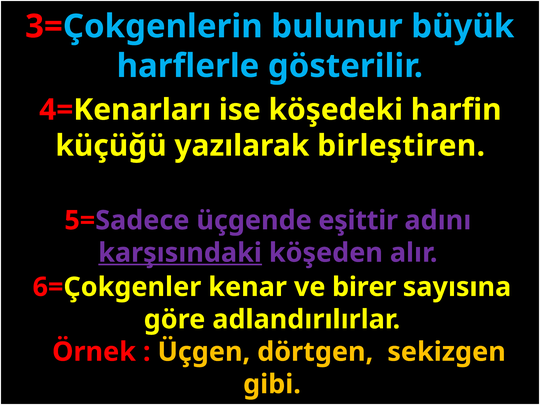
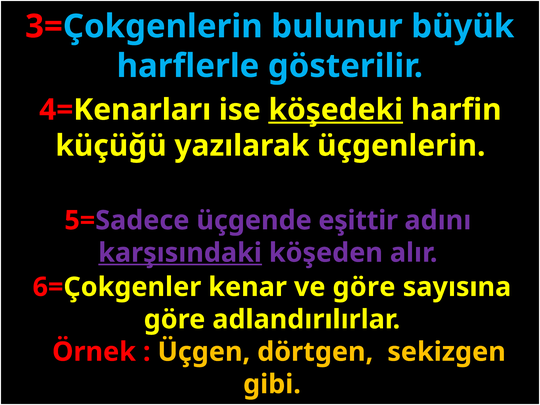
köşedeki underline: none -> present (336, 110)
birleştiren: birleştiren -> üçgenlerin (401, 146)
ve birer: birer -> göre (364, 287)
